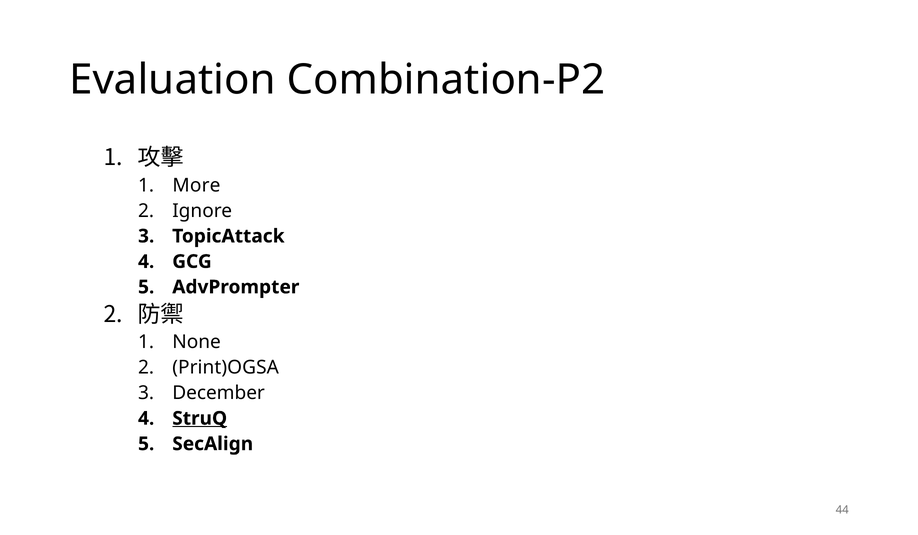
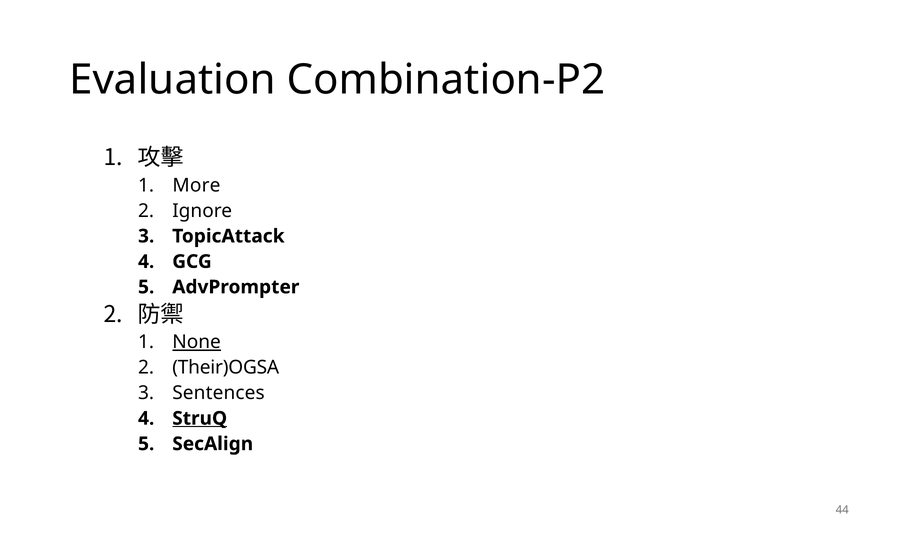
None underline: none -> present (197, 342)
Print)OGSA: Print)OGSA -> Their)OGSA (226, 368)
December: December -> Sentences (218, 393)
